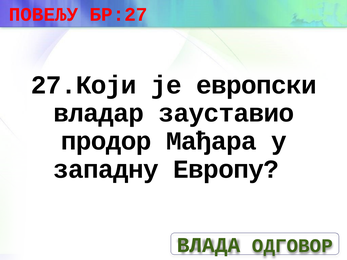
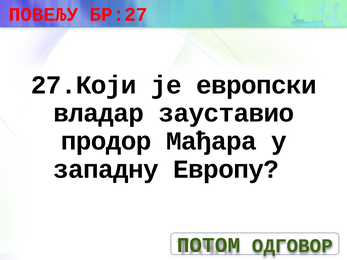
ВЛАДА: ВЛАДА -> ПОТОМ (209, 245)
